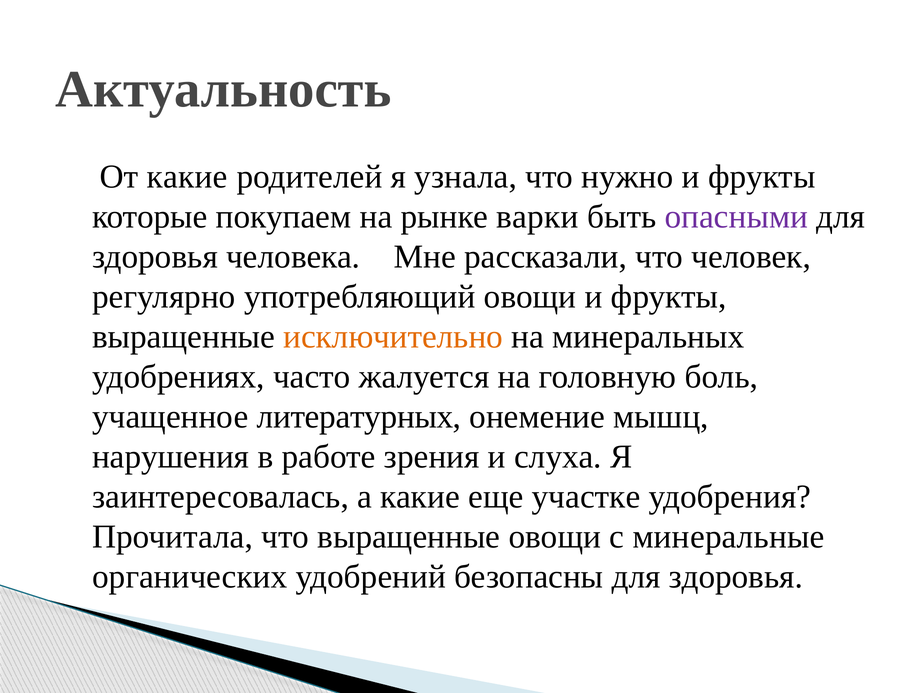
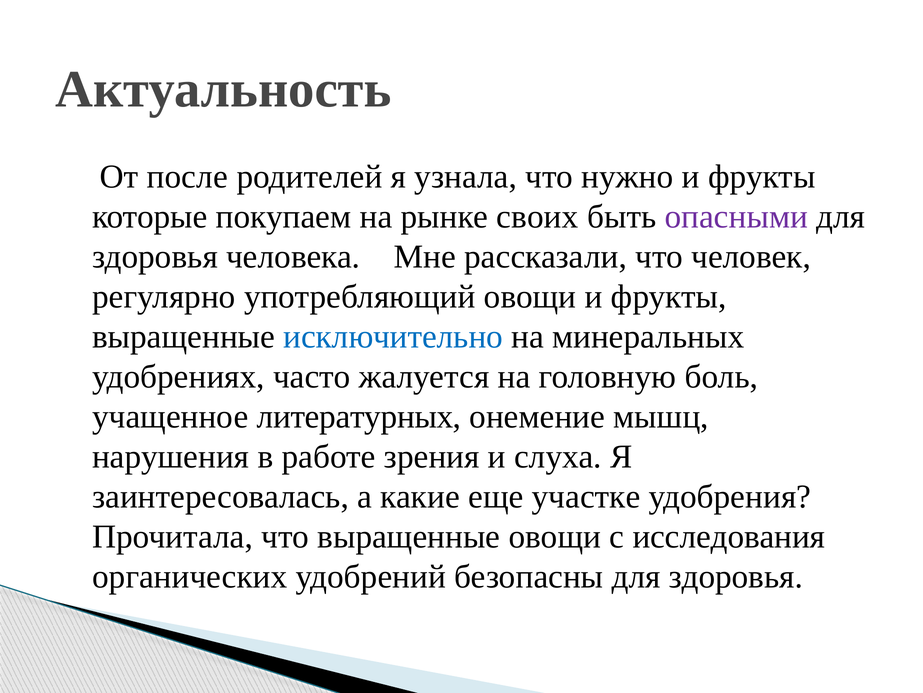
От какие: какие -> после (187, 176)
варки: варки -> своих (537, 216)
исключительно colour: orange -> blue (393, 336)
минеральные: минеральные -> исследования (729, 536)
